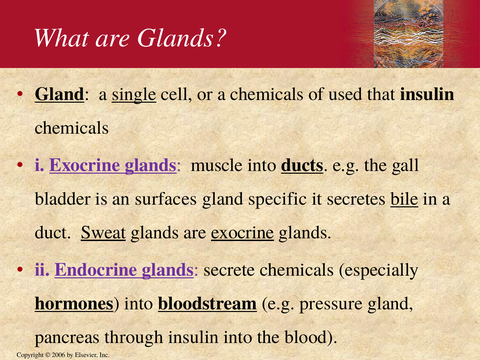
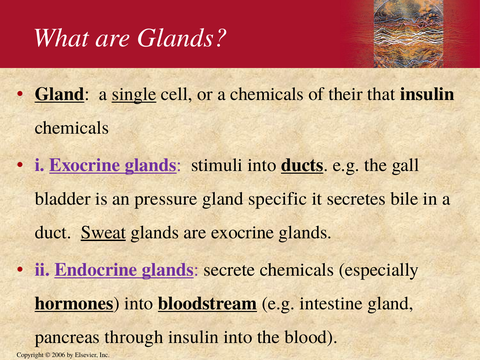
used: used -> their (346, 94)
muscle: muscle -> stimuli (217, 165)
surfaces: surfaces -> pressure (166, 199)
bile underline: present -> none (404, 199)
exocrine underline: present -> none (243, 232)
pressure: pressure -> intestine (331, 303)
